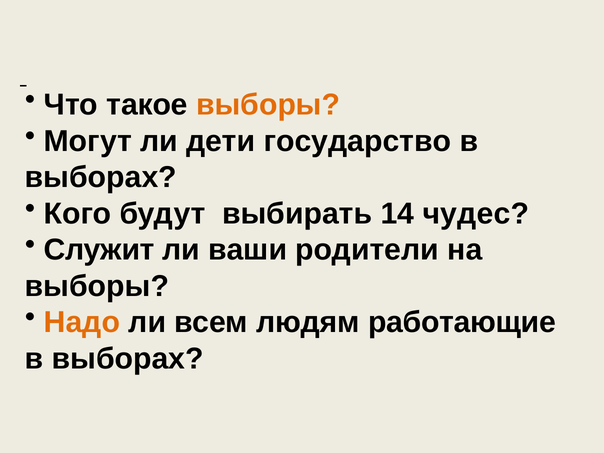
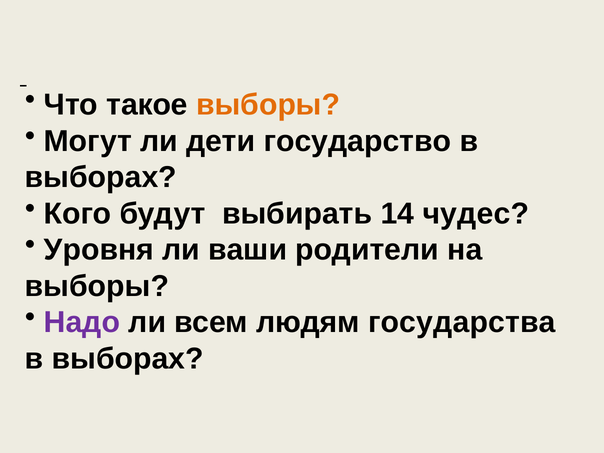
Служит: Служит -> Уровня (99, 250)
Надо colour: orange -> purple (82, 322)
работающие: работающие -> государства (462, 322)
